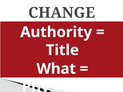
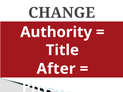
What: What -> After (56, 69)
